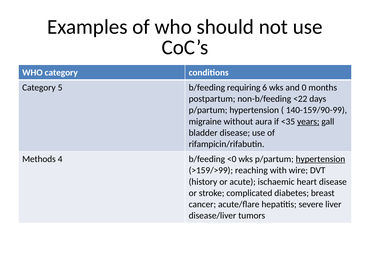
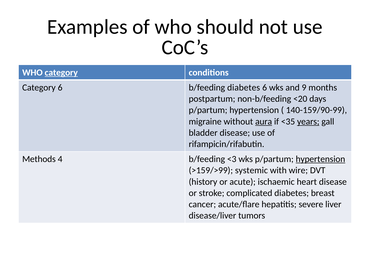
category underline: none -> present (61, 72)
Category 5: 5 -> 6 (60, 87)
b/feeding requiring: requiring -> diabetes (244, 87)
0: 0 -> 9 (304, 87)
<22: <22 -> <20 (300, 99)
aura underline: none -> present (264, 121)
<0: <0 -> <3 (232, 159)
reaching: reaching -> systemic (251, 170)
